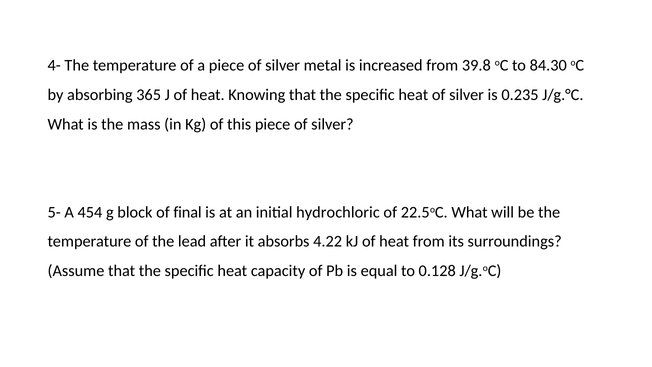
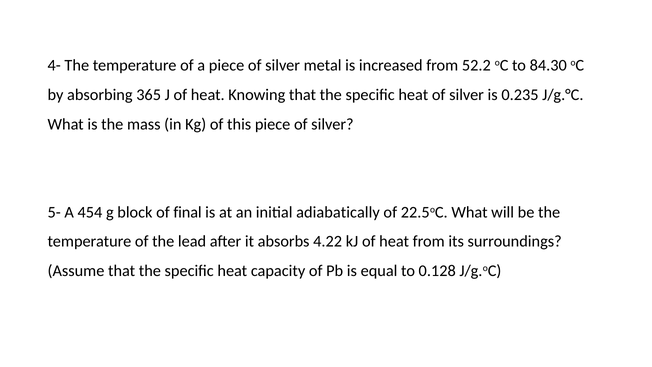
39.8: 39.8 -> 52.2 (476, 65)
hydrochloric: hydrochloric -> adiabatically (338, 212)
